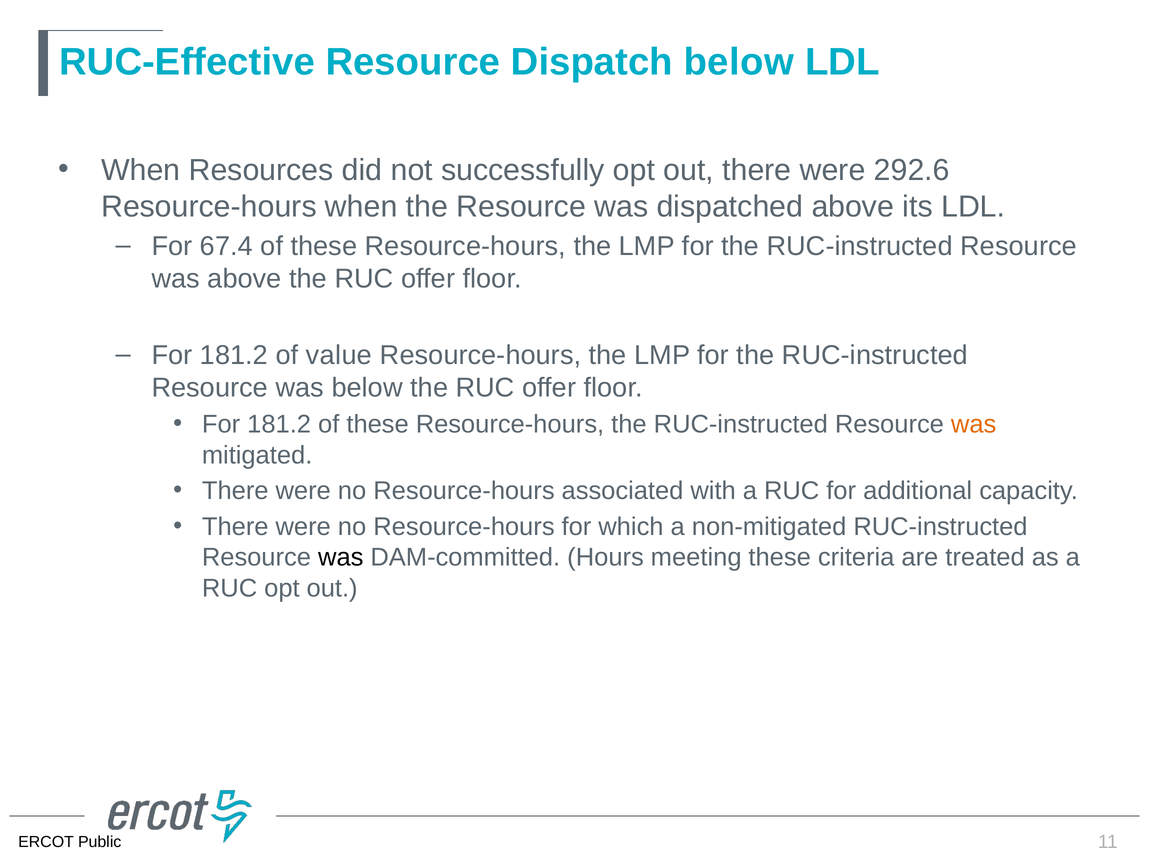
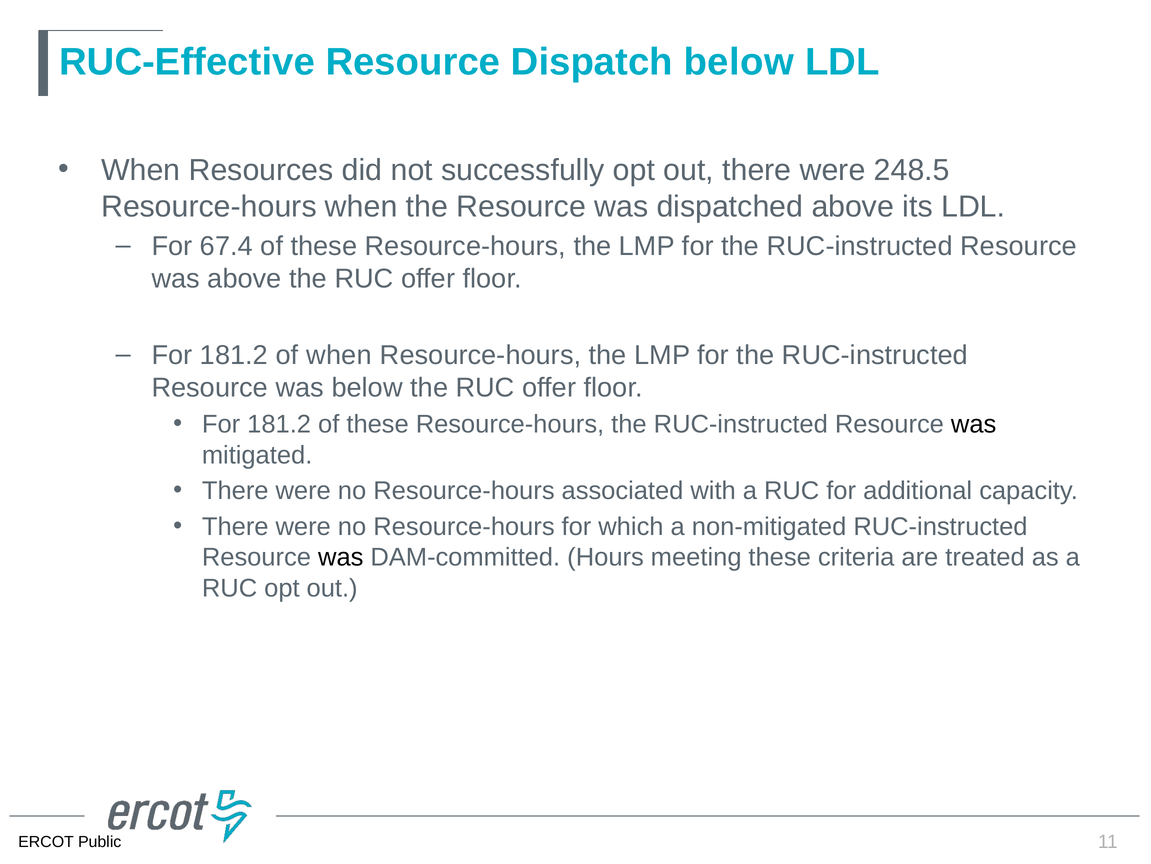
292.6: 292.6 -> 248.5 (912, 170)
of value: value -> when (339, 355)
was colour: orange -> black (974, 424)
